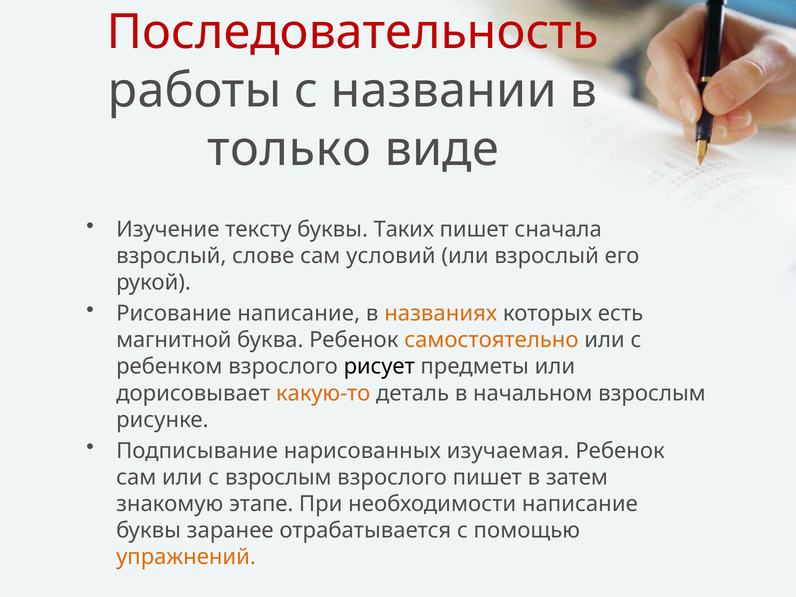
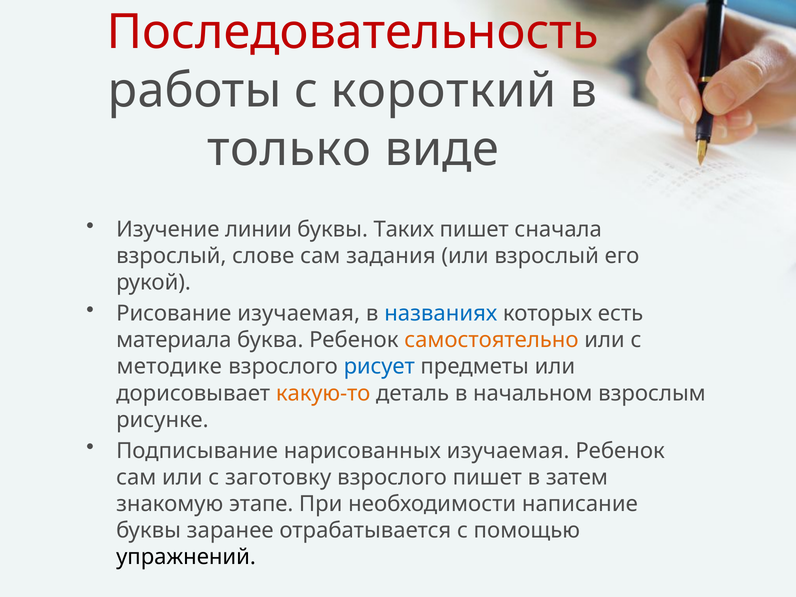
названии: названии -> короткий (444, 91)
тексту: тексту -> линии (258, 230)
условий: условий -> задания (391, 256)
Рисование написание: написание -> изучаемая (299, 314)
названиях colour: orange -> blue (441, 314)
магнитной: магнитной -> материала (174, 340)
ребенком: ребенком -> методике (169, 367)
рисует colour: black -> blue (379, 367)
с взрослым: взрослым -> заготовку (278, 477)
упражнений colour: orange -> black (186, 557)
